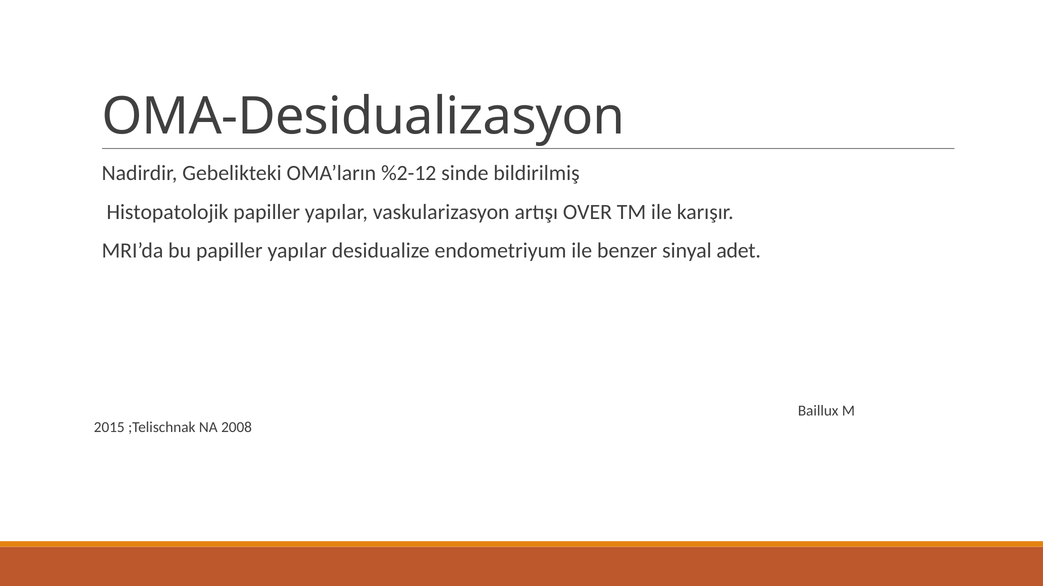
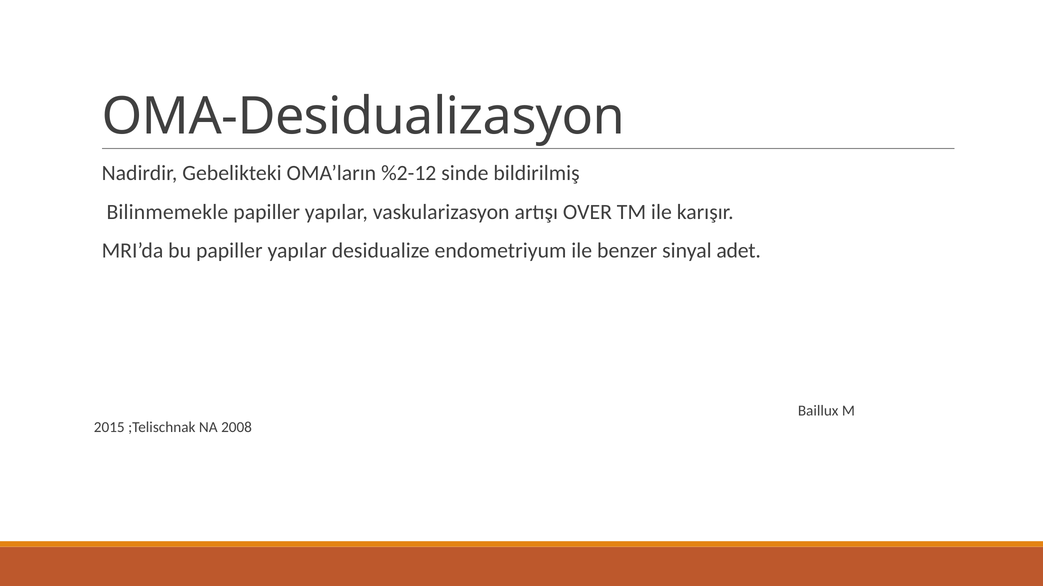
Histopatolojik: Histopatolojik -> Bilinmemekle (167, 212)
